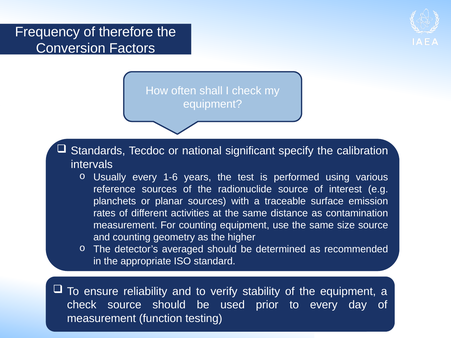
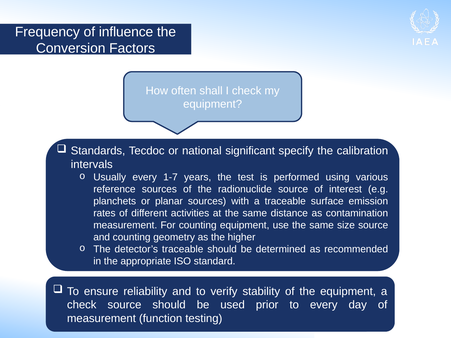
therefore: therefore -> influence (126, 32)
1-6: 1-6 -> 1-7 (170, 177)
detector’s averaged: averaged -> traceable (183, 249)
